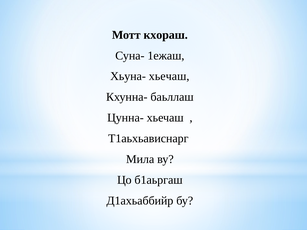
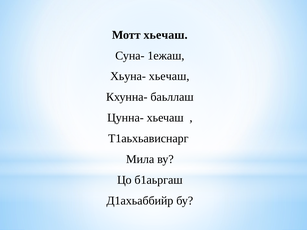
Мотт кхораш: кхораш -> хьечаш (166, 35)
